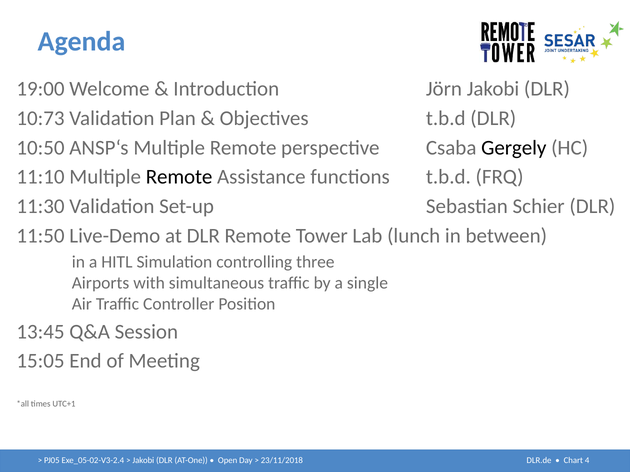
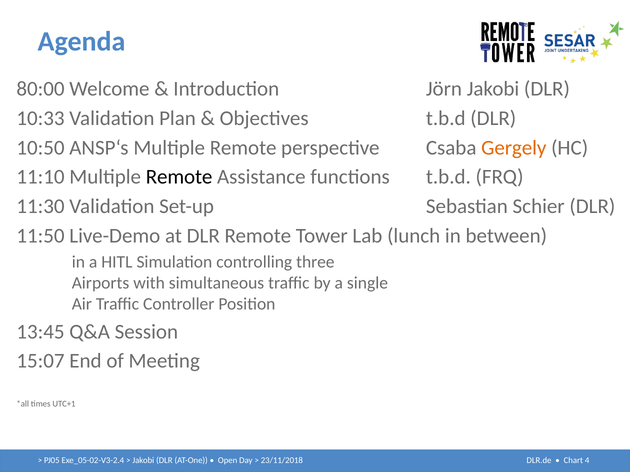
19:00: 19:00 -> 80:00 (41, 89)
10:73: 10:73 -> 10:33 (41, 118)
Gergely colour: black -> orange (514, 148)
15:05: 15:05 -> 15:07 (41, 361)
